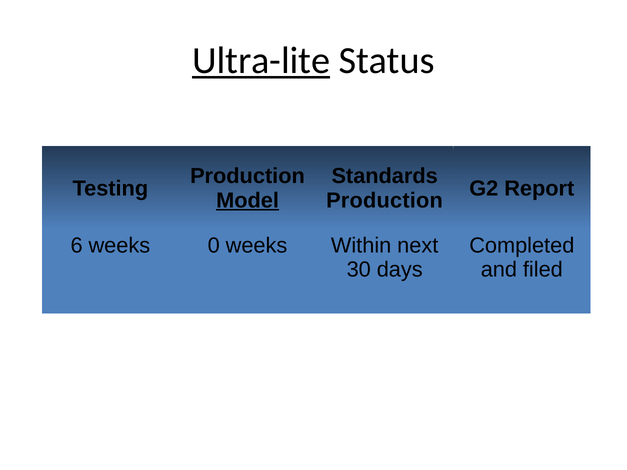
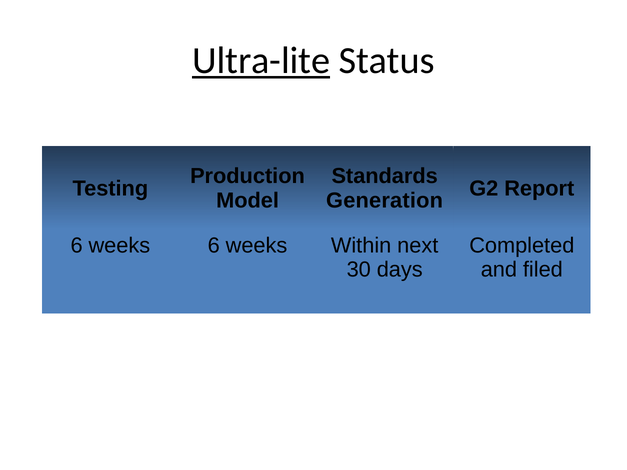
Model underline: present -> none (248, 201)
Production: Production -> Generation (385, 201)
weeks 0: 0 -> 6 (214, 245)
